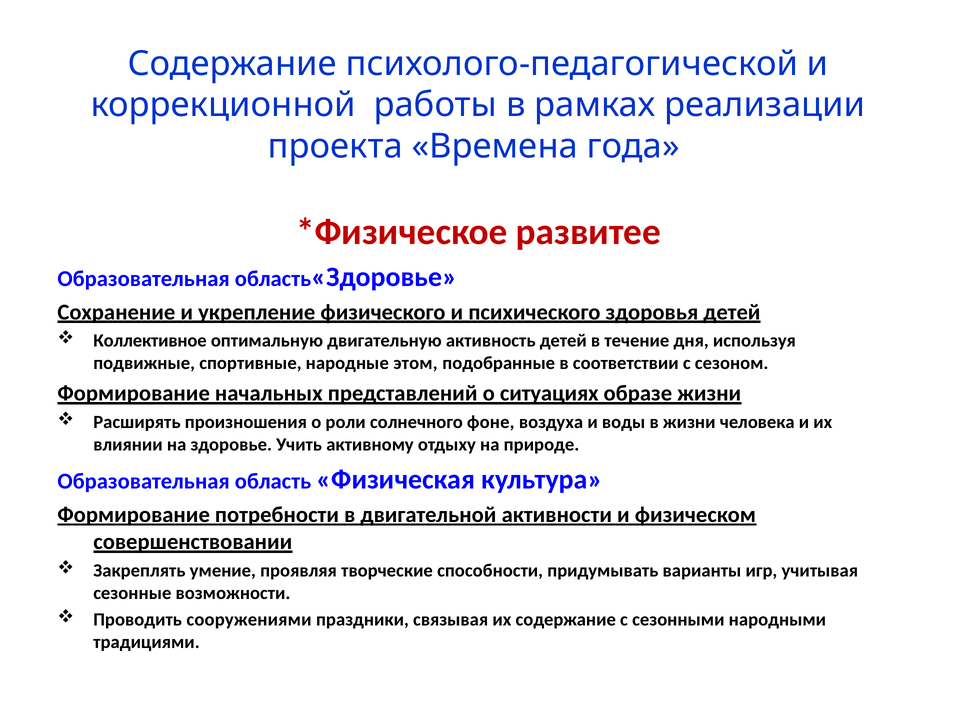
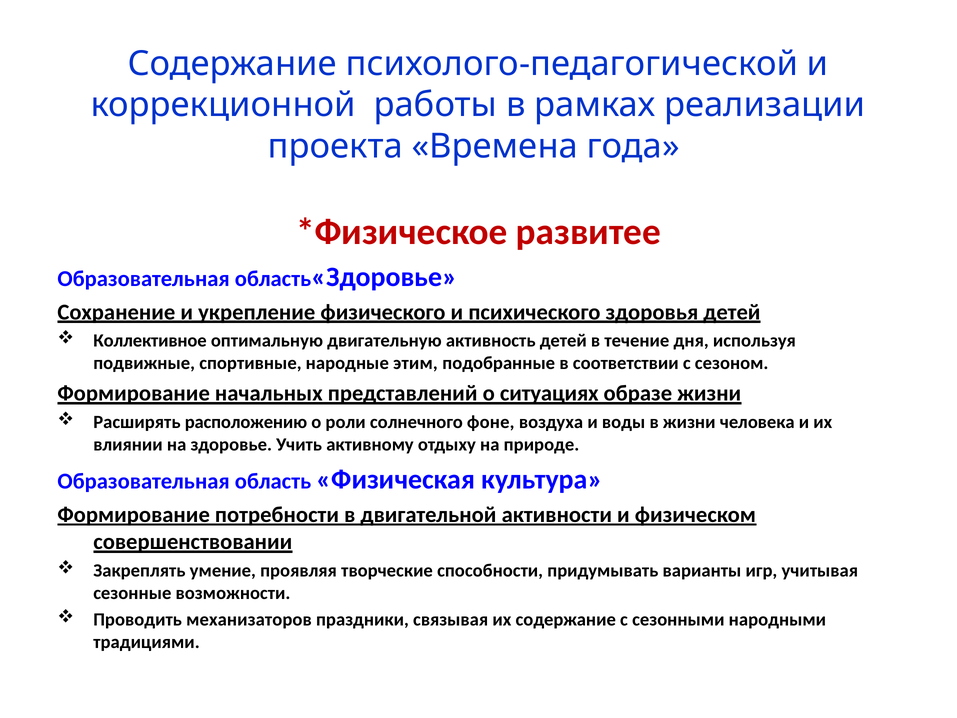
этом: этом -> этим (416, 363)
произношения: произношения -> расположению (246, 422)
сооружениями: сооружениями -> механизаторов (249, 619)
